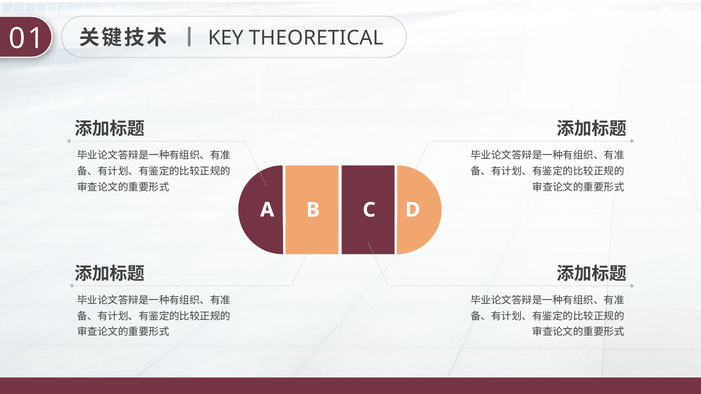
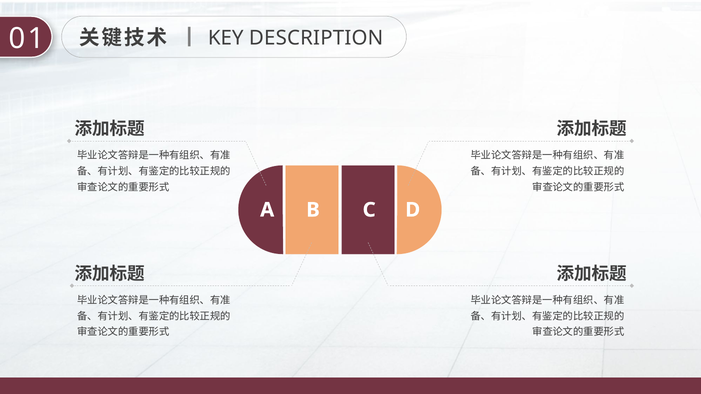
THEORETICAL: THEORETICAL -> DESCRIPTION (316, 38)
